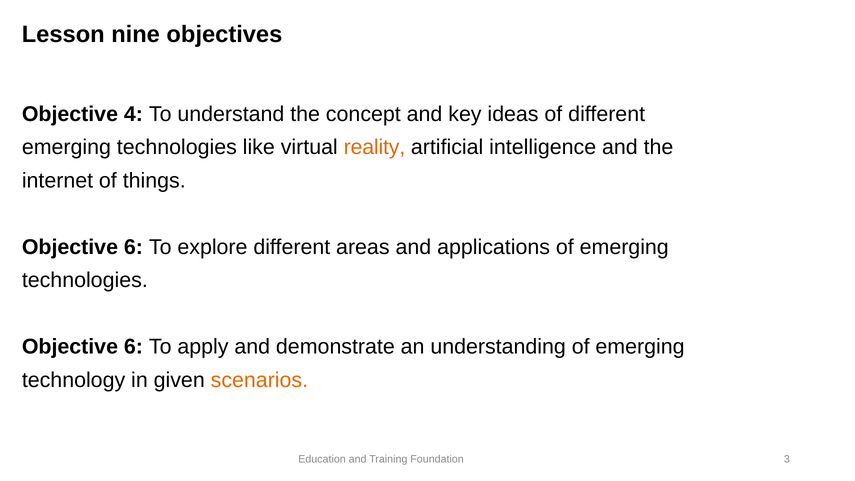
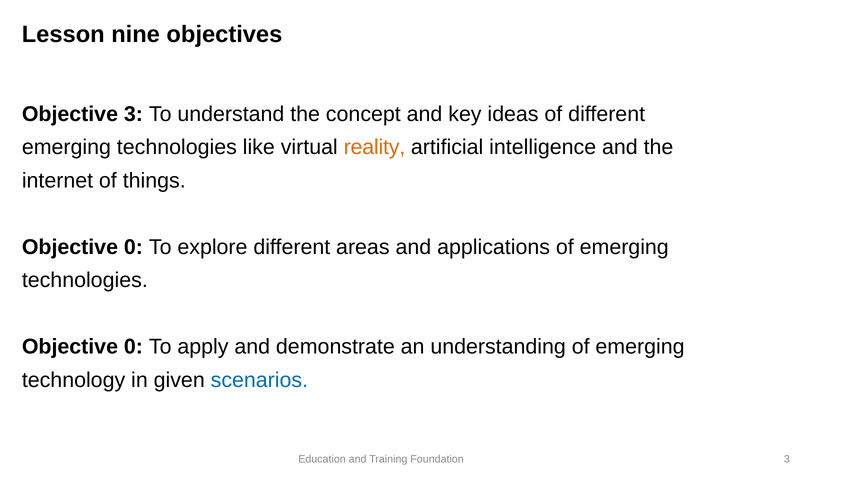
Objective 4: 4 -> 3 (133, 114)
6: 6 -> 0 (133, 247)
6: 6 -> 0 (133, 347)
scenarios colour: orange -> blue (259, 380)
